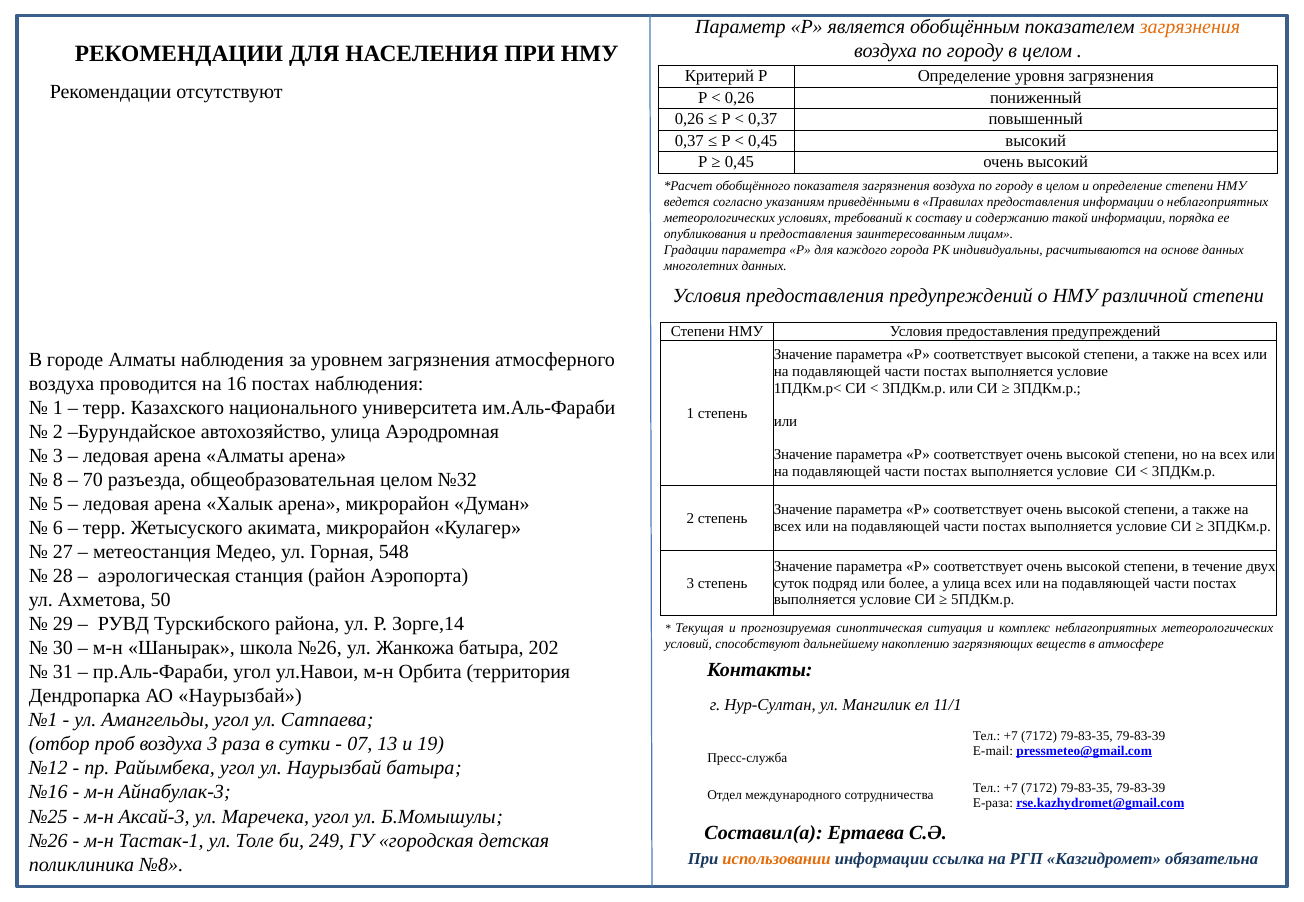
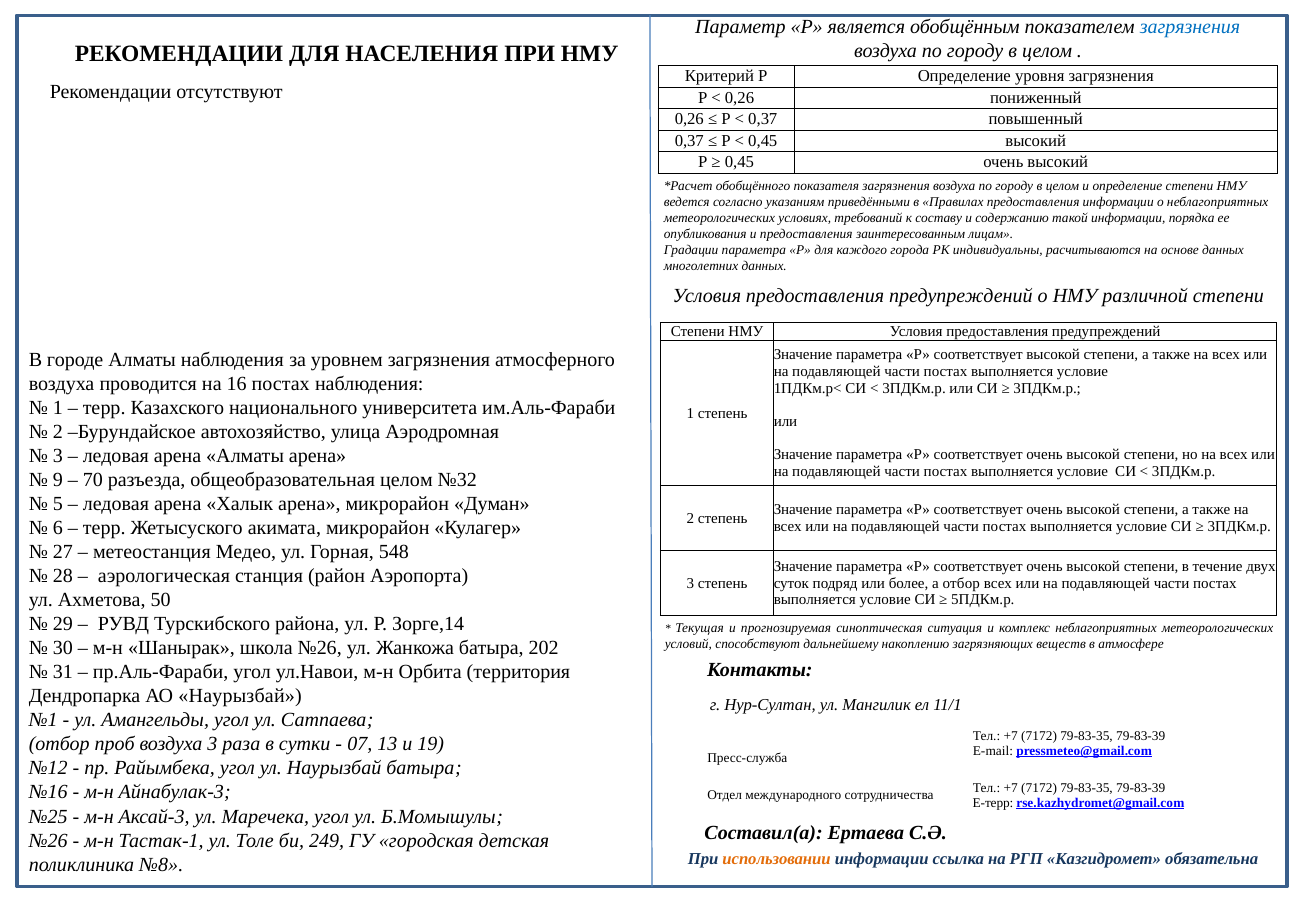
загрязнения colour: orange -> blue (1190, 27)
8: 8 -> 9 (58, 480)
а улица: улица -> отбор (961, 584)
E-раза: E-раза -> E-терр (993, 803)
